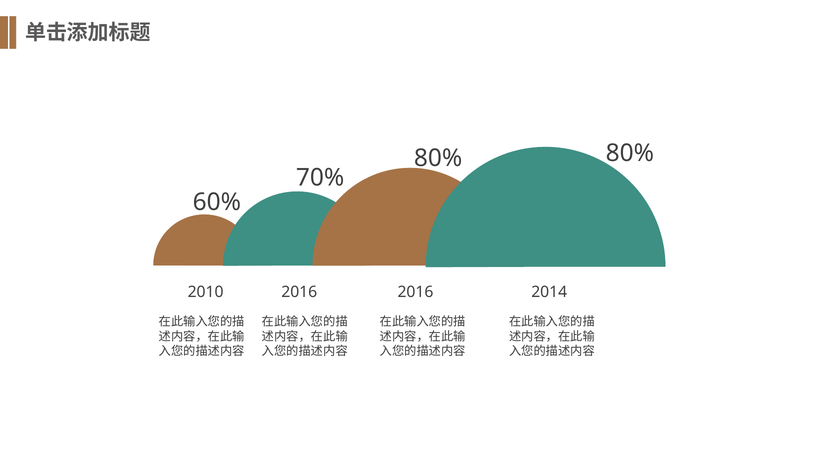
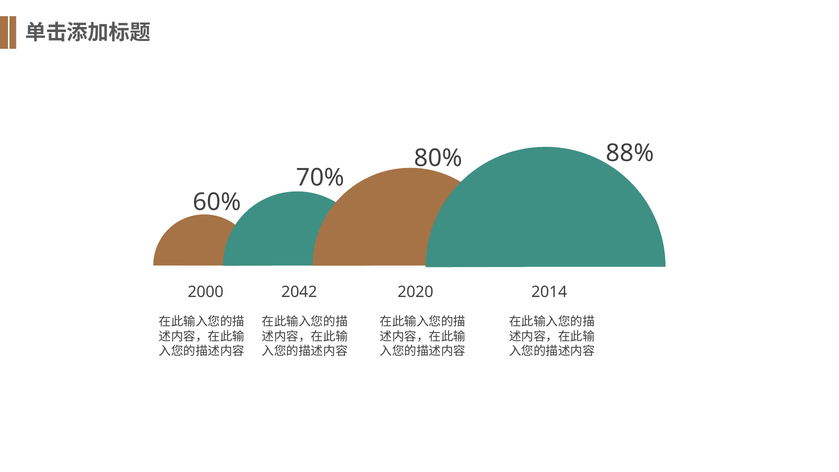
80%: 80% -> 88% (630, 153)
2010: 2010 -> 2000 (206, 292)
2016: 2016 -> 2042 (299, 292)
2016: 2016 -> 2020 (415, 292)
